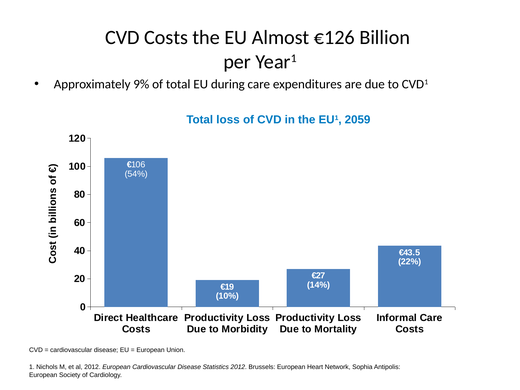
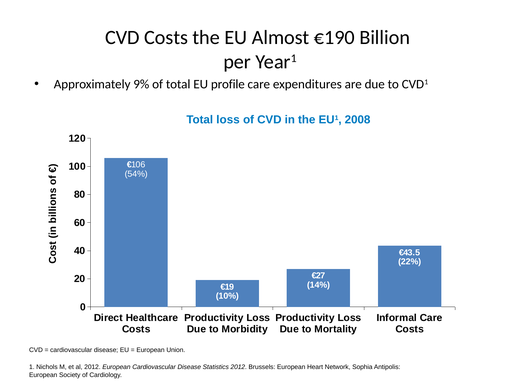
€126: €126 -> €190 (334, 37)
during: during -> profile (228, 84)
2059: 2059 -> 2008 (358, 120)
